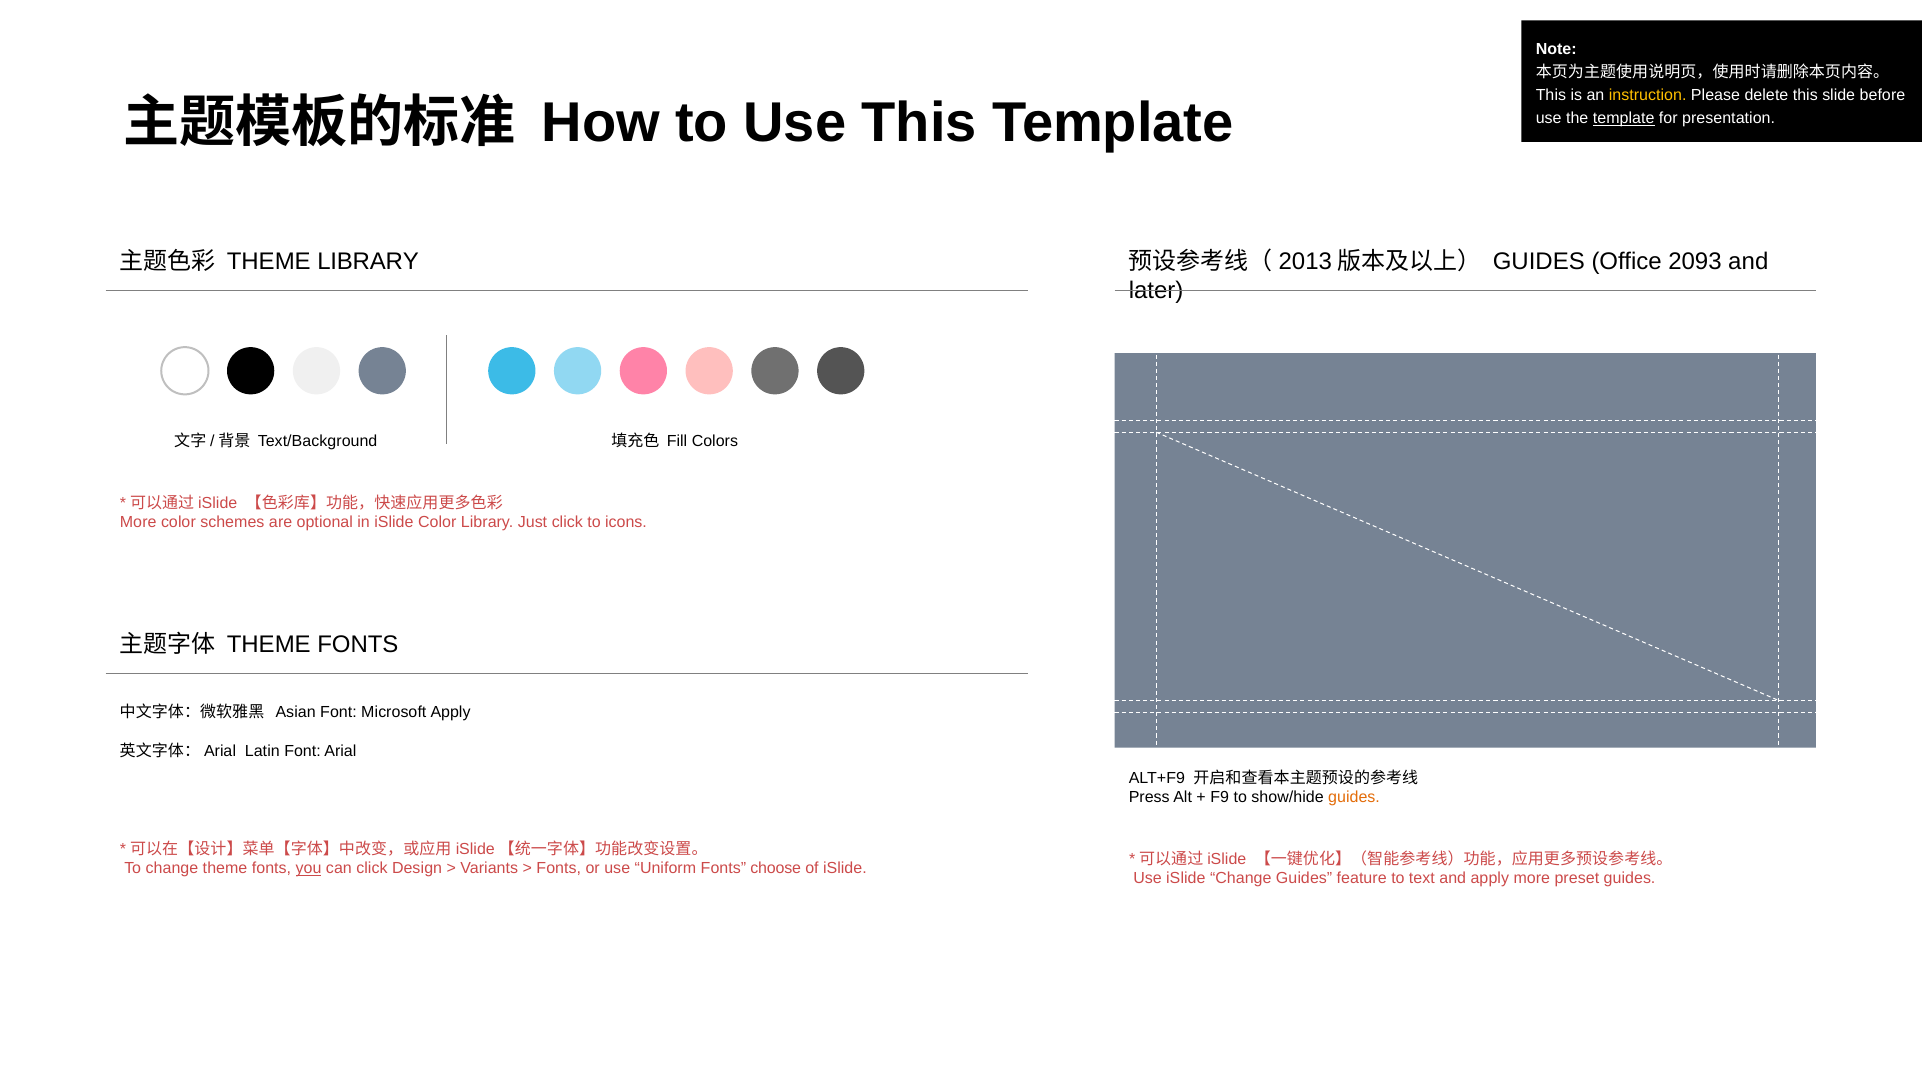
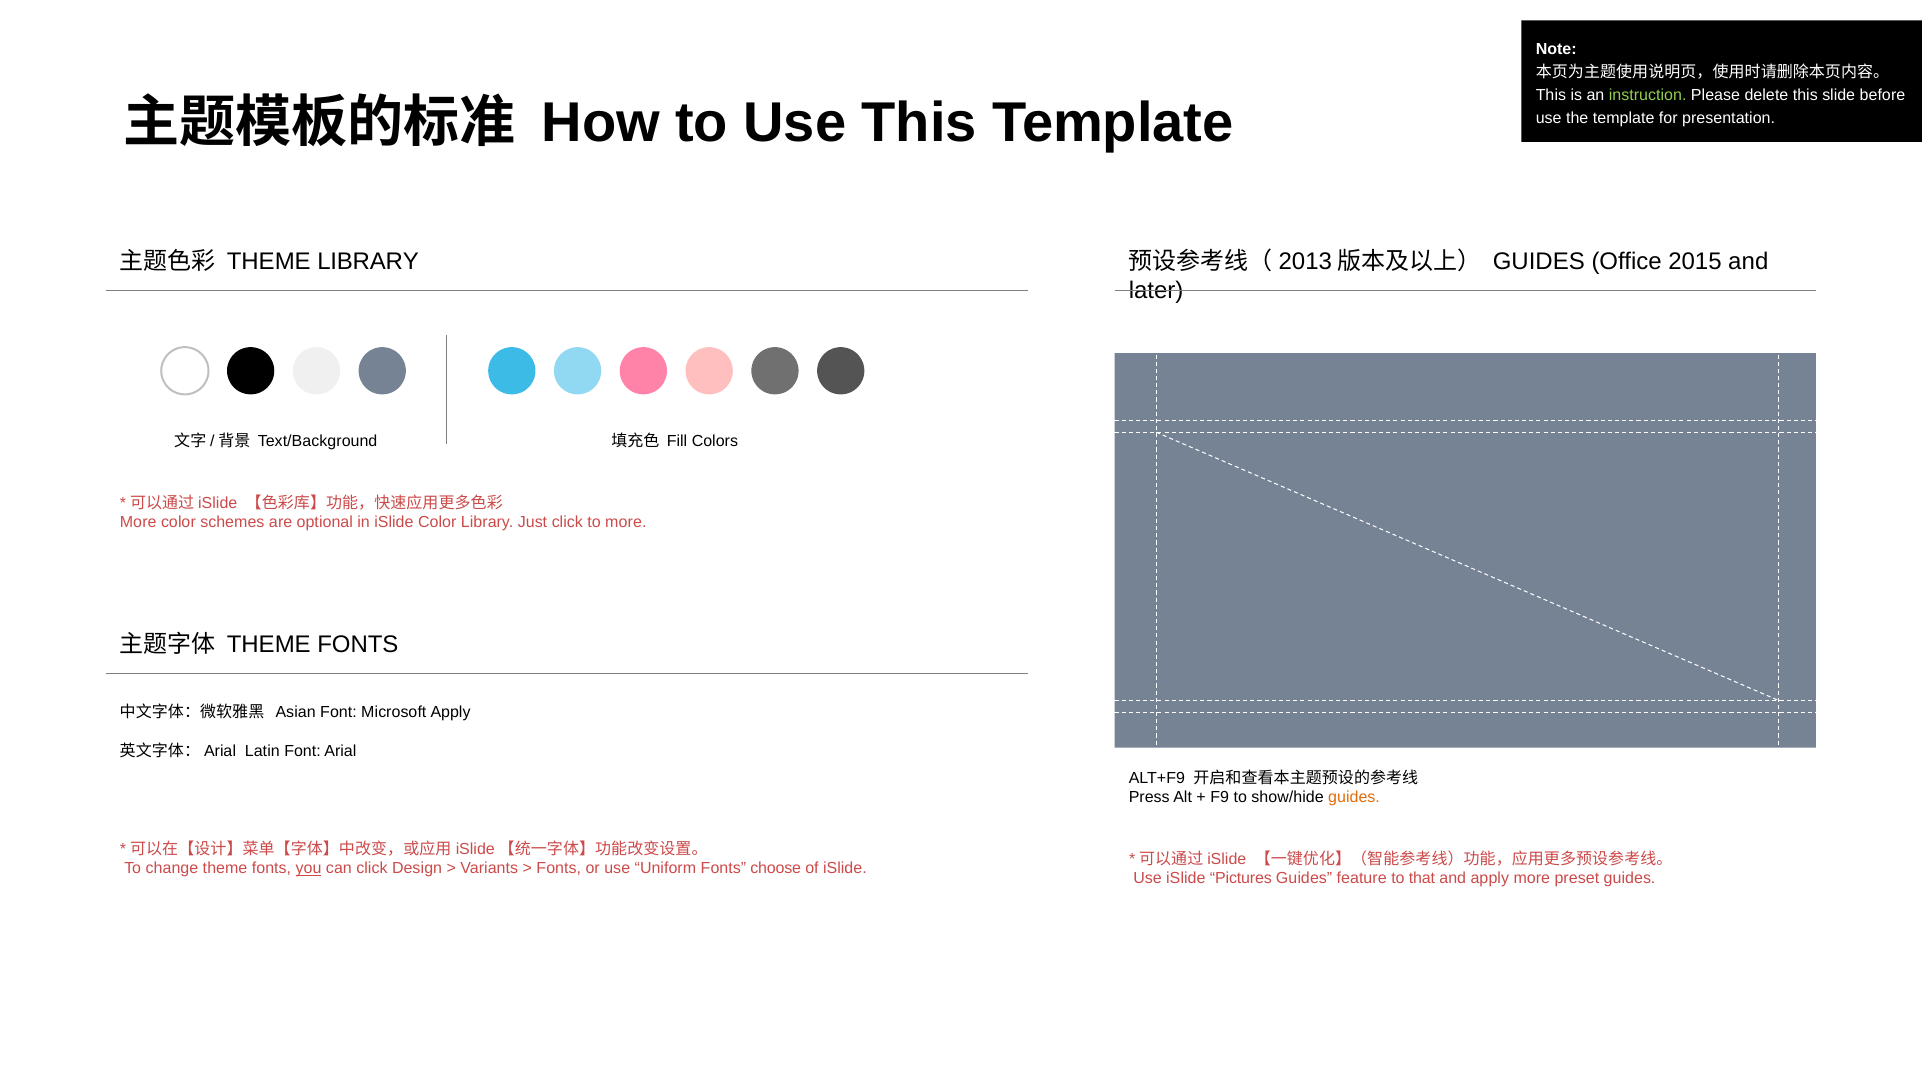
instruction colour: yellow -> light green (1648, 96)
template underline: present -> none (1624, 119)
2093: 2093 -> 2015 (1695, 262)
to icons: icons -> more (626, 522)
iSlide Change: Change -> Pictures (1241, 878)
text: text -> that (1422, 878)
